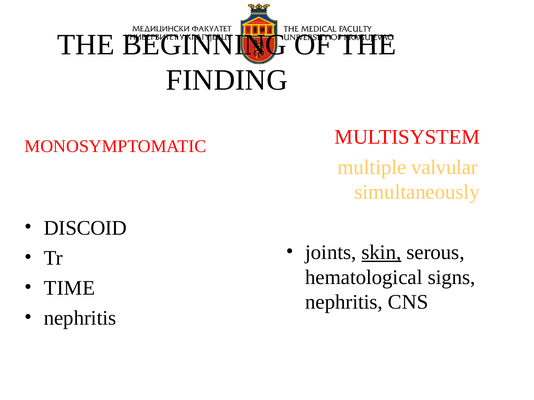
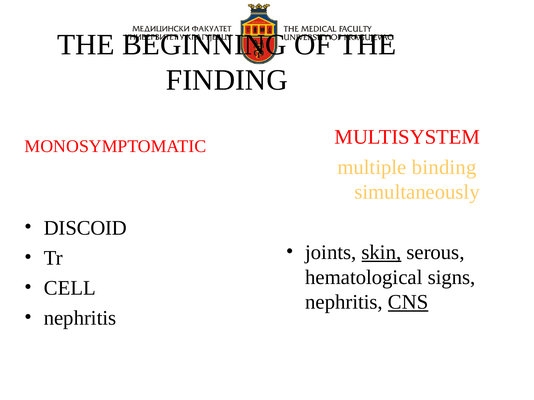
valvular: valvular -> binding (444, 167)
TIME: TIME -> CELL (70, 288)
CNS underline: none -> present (408, 302)
